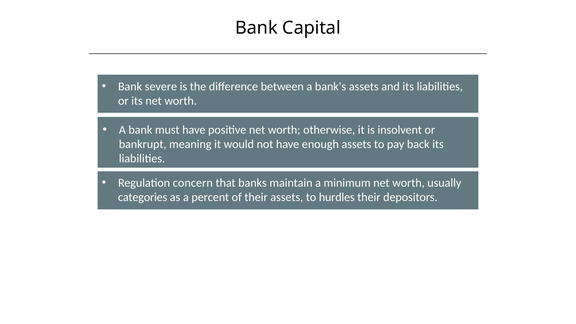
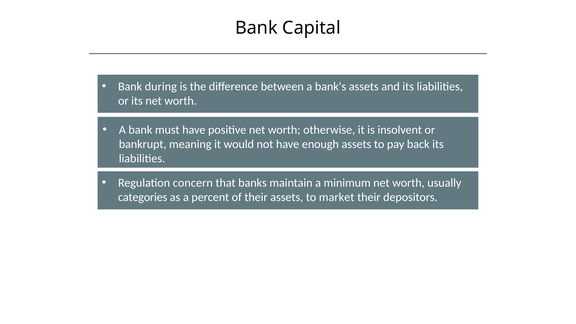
severe: severe -> during (161, 86)
hurdles: hurdles -> market (337, 197)
